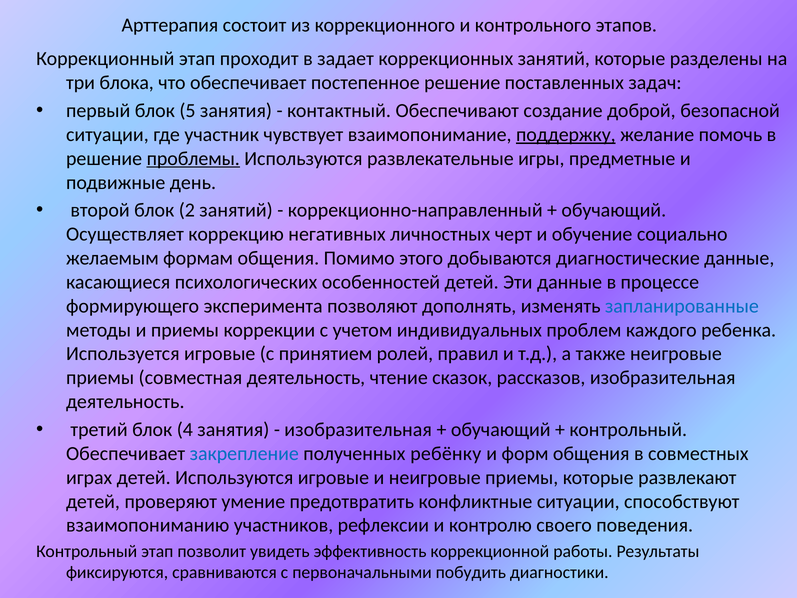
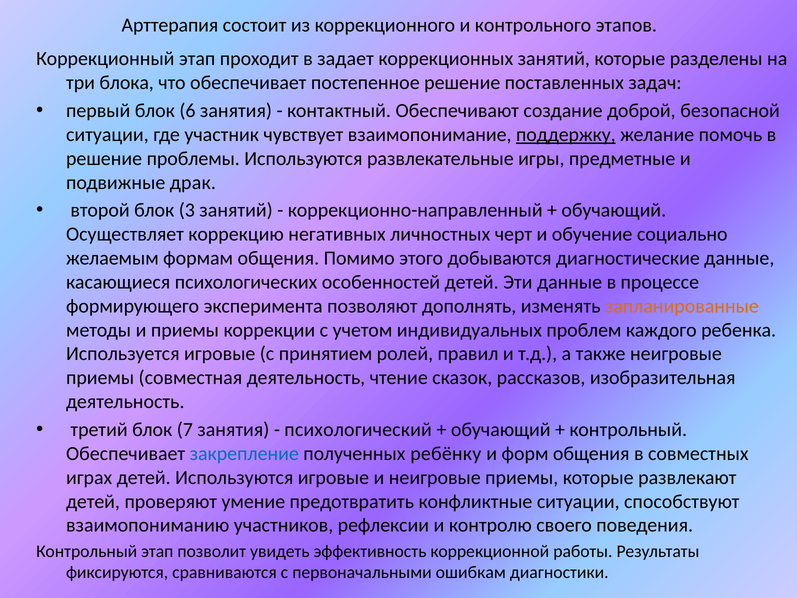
5: 5 -> 6 (187, 111)
проблемы underline: present -> none (193, 159)
день: день -> драк (193, 182)
2: 2 -> 3 (187, 210)
запланированные colour: blue -> orange (682, 306)
4: 4 -> 7 (185, 429)
изобразительная: изобразительная -> психологический (358, 429)
побудить: побудить -> ошибкам (471, 572)
